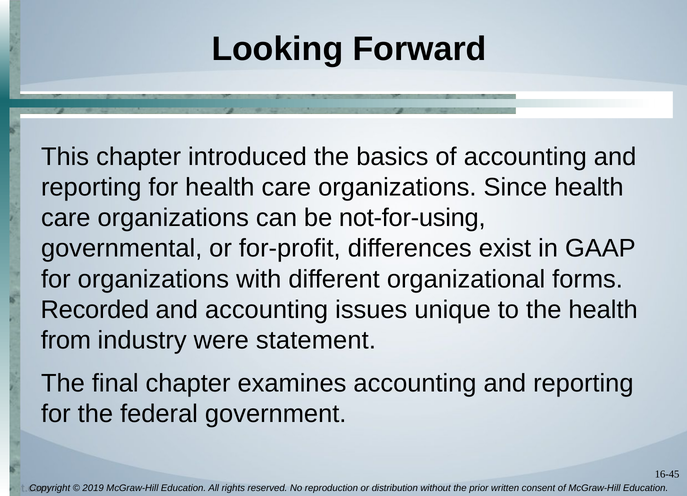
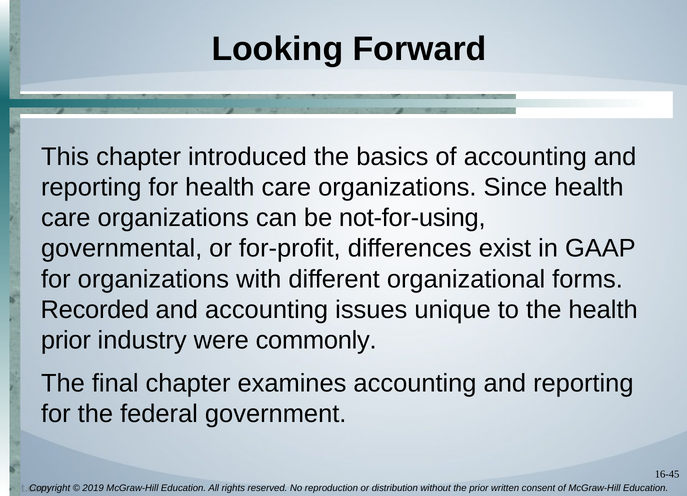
from: from -> prior (66, 340)
statement: statement -> commonly (316, 340)
